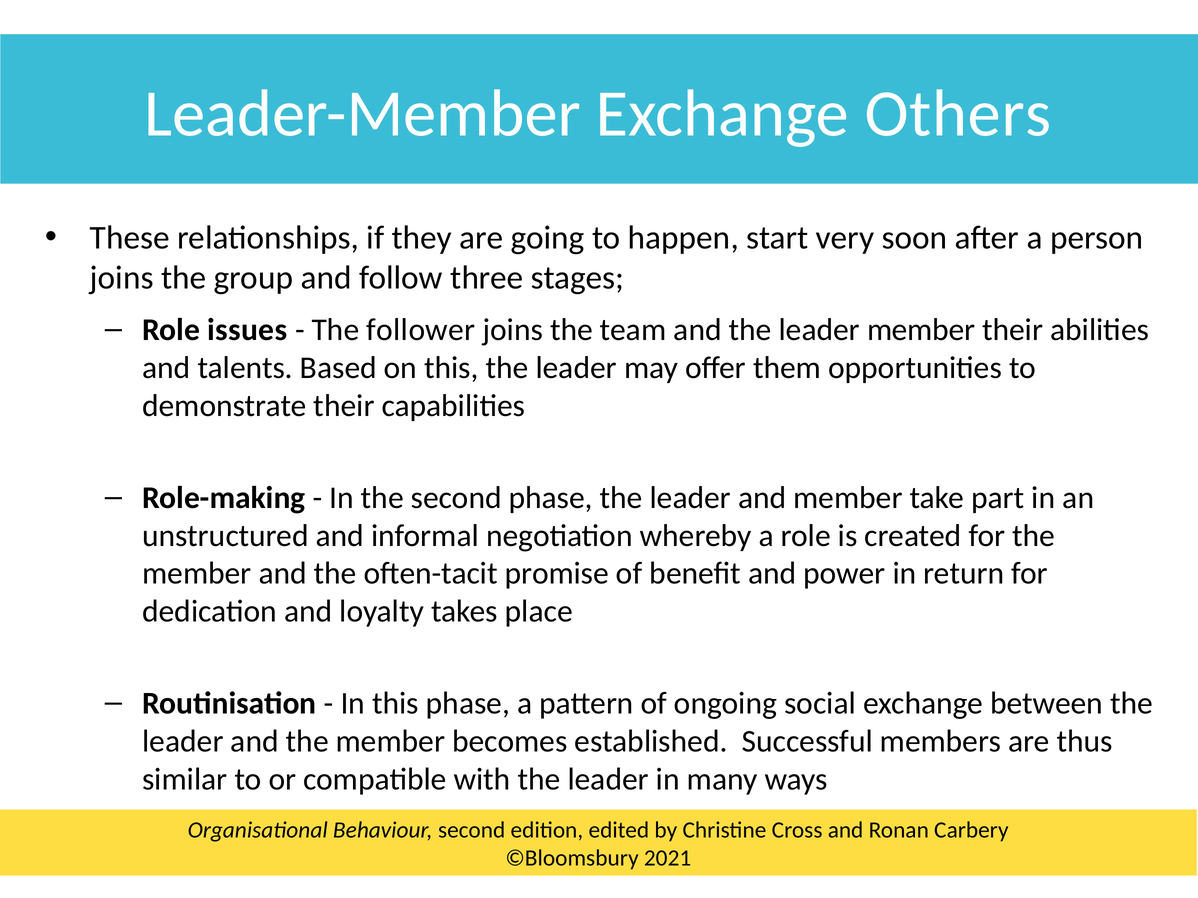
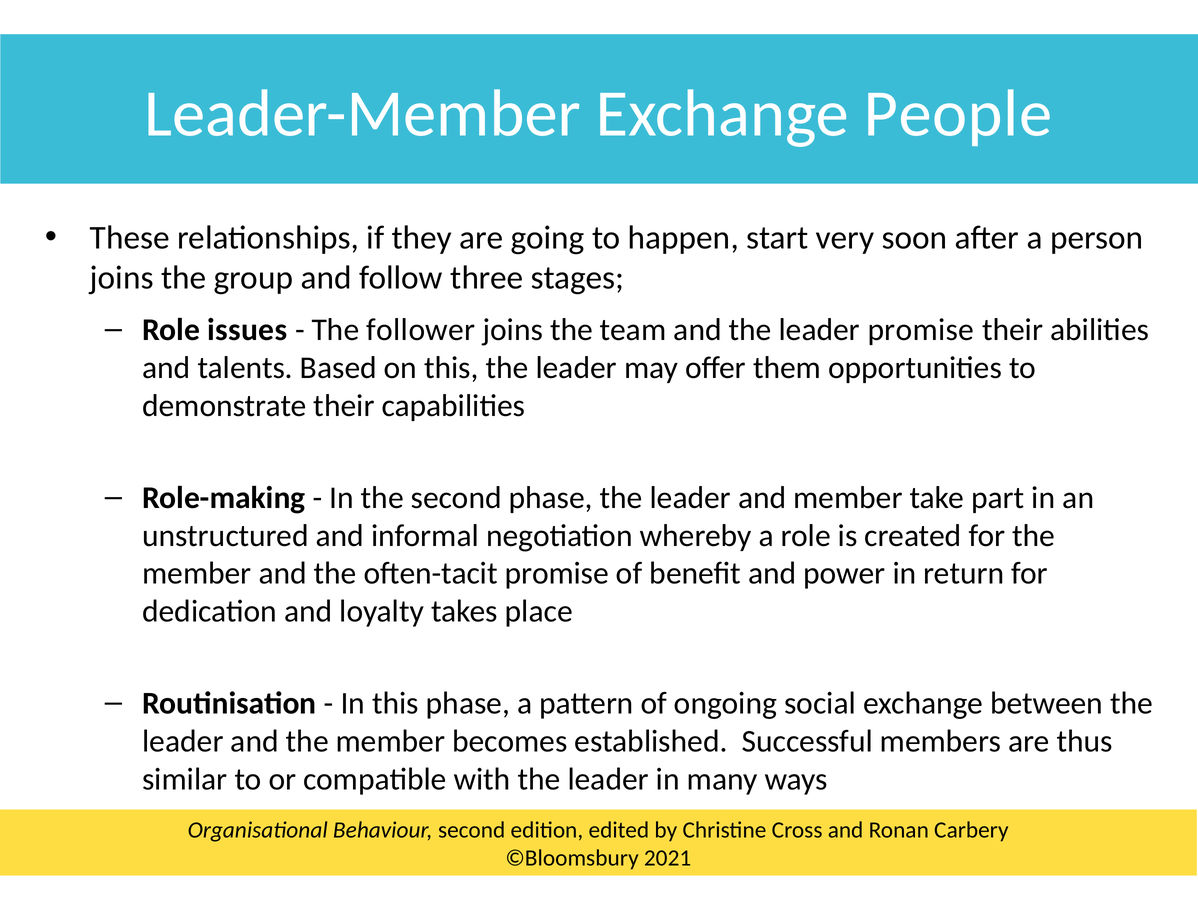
Others: Others -> People (958, 114)
leader member: member -> promise (921, 330)
